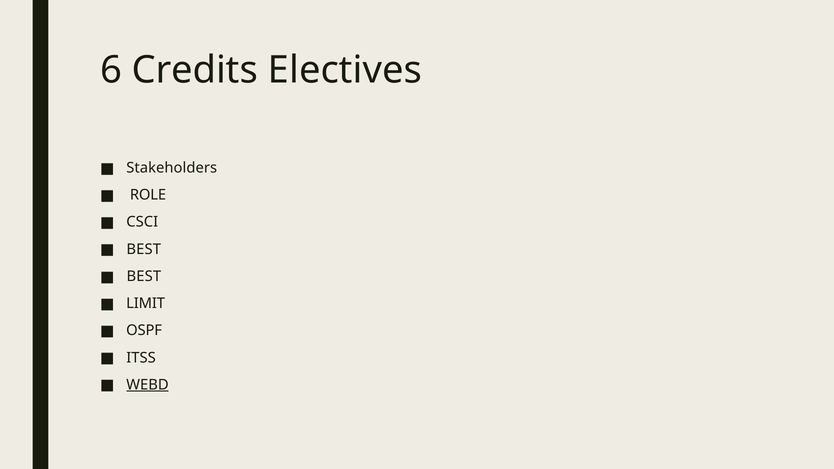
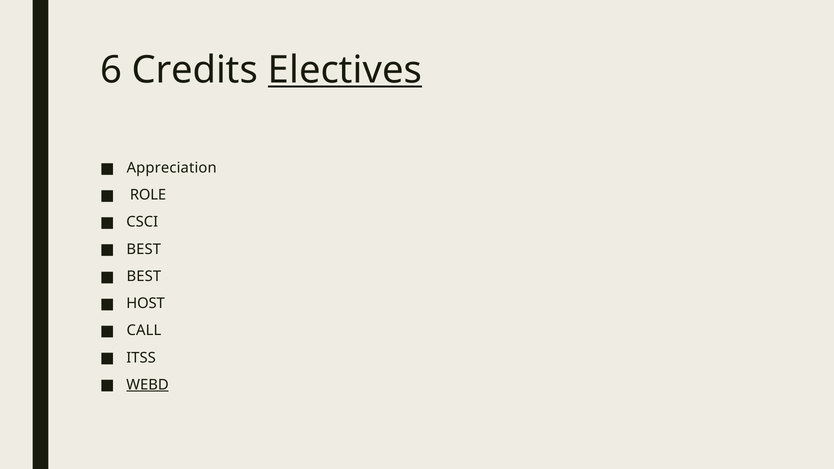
Electives underline: none -> present (345, 70)
Stakeholders: Stakeholders -> Appreciation (172, 168)
LIMIT: LIMIT -> HOST (146, 304)
OSPF: OSPF -> CALL (144, 331)
